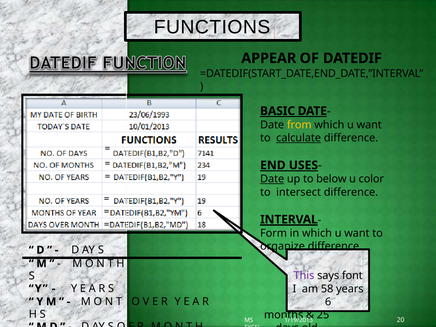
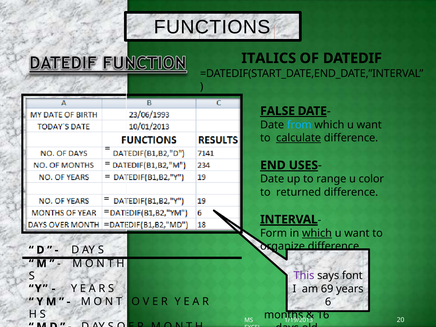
APPEAR: APPEAR -> ITALICS (269, 58)
BASIC: BASIC -> FALSE (278, 111)
from colour: yellow -> light blue (299, 125)
Date underline: present -> none (272, 179)
below: below -> range (331, 179)
intersect: intersect -> returned (299, 192)
which underline: none -> present (317, 233)
58: 58 -> 69 (327, 289)
25: 25 -> 16 (323, 315)
